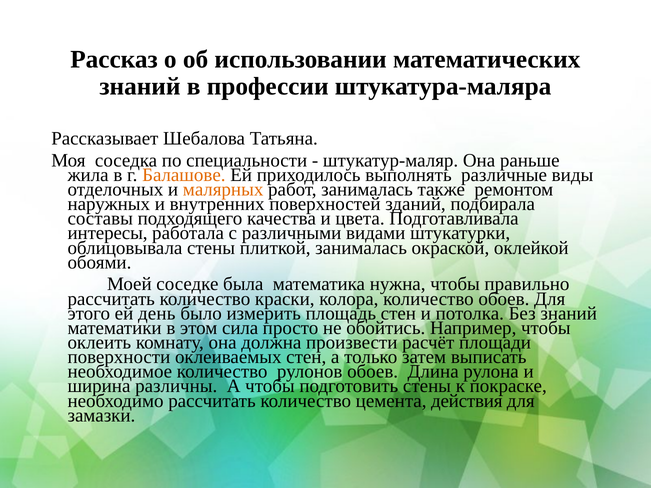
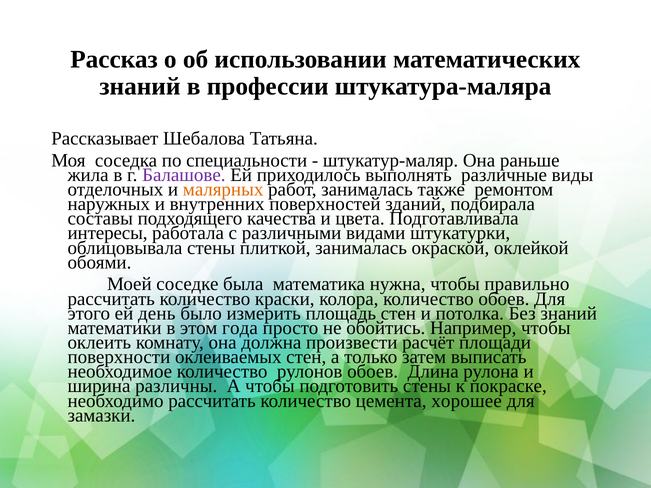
Балашове colour: orange -> purple (184, 175)
сила: сила -> года (240, 328)
действия: действия -> хорошее (467, 401)
